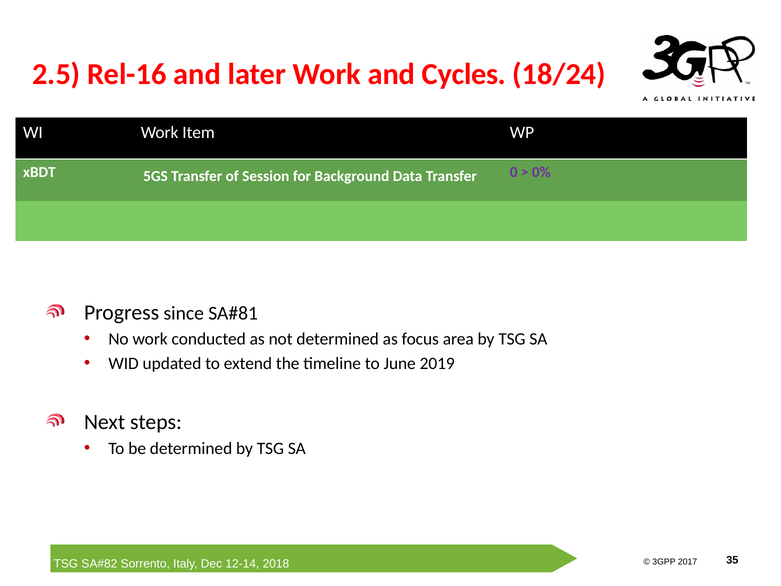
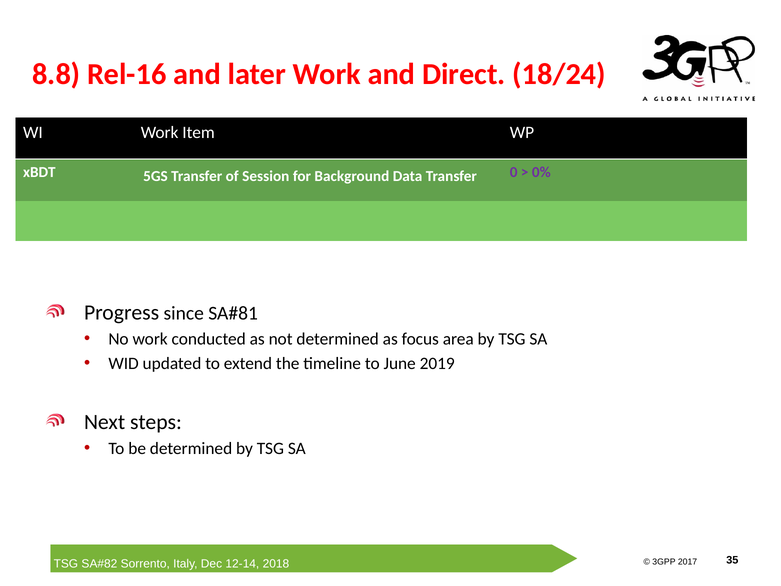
2.5: 2.5 -> 8.8 (56, 74)
Cycles: Cycles -> Direct (464, 74)
